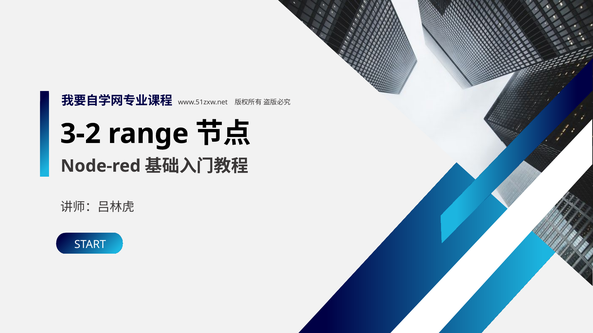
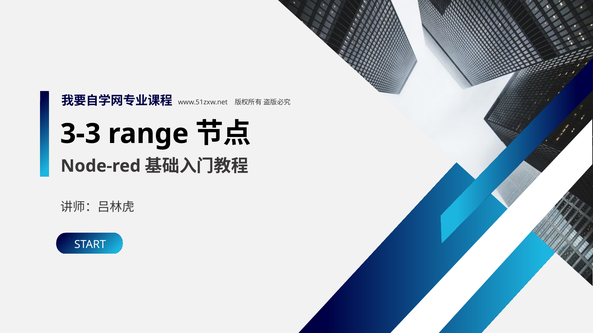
3-2: 3-2 -> 3-3 (80, 134)
